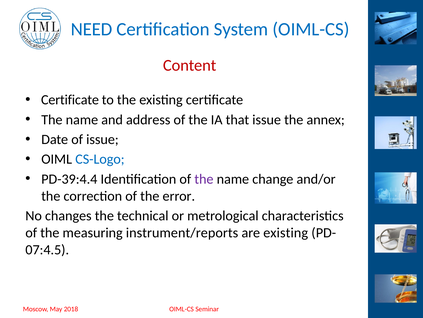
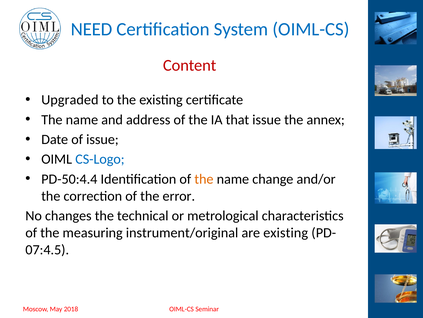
Certificate: Certificate -> Upgraded (70, 100)
PD-39:4.4: PD-39:4.4 -> PD-50:4.4 (69, 179)
the colour: purple -> orange (204, 179)
instrument/reports: instrument/reports -> instrument/original (182, 232)
